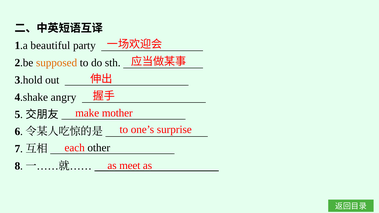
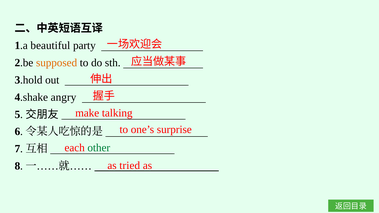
mother: mother -> talking (117, 113)
other colour: black -> green (99, 148)
meet: meet -> tried (130, 166)
